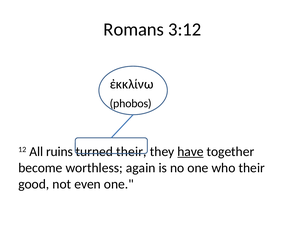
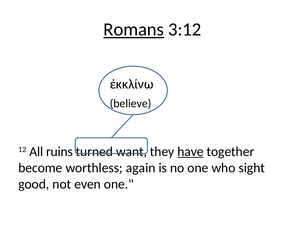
Romans underline: none -> present (134, 30)
phobos: phobos -> believe (131, 103)
turned their: their -> want (131, 151)
who their: their -> sight (252, 168)
